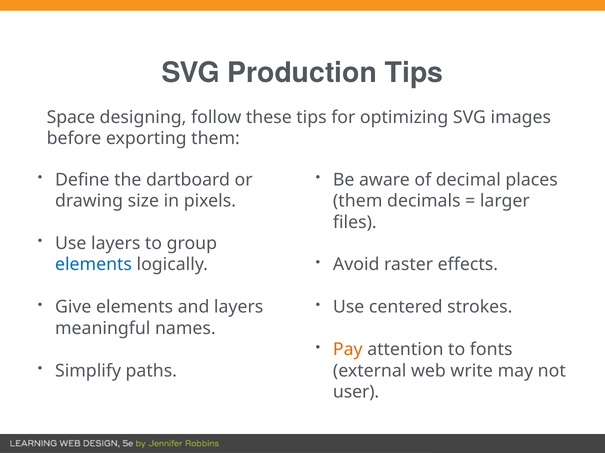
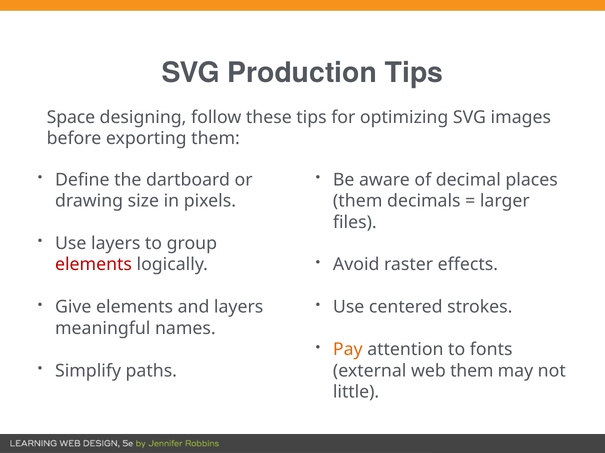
elements colour: blue -> red (94, 265)
web write: write -> them (472, 371)
user: user -> little (356, 393)
